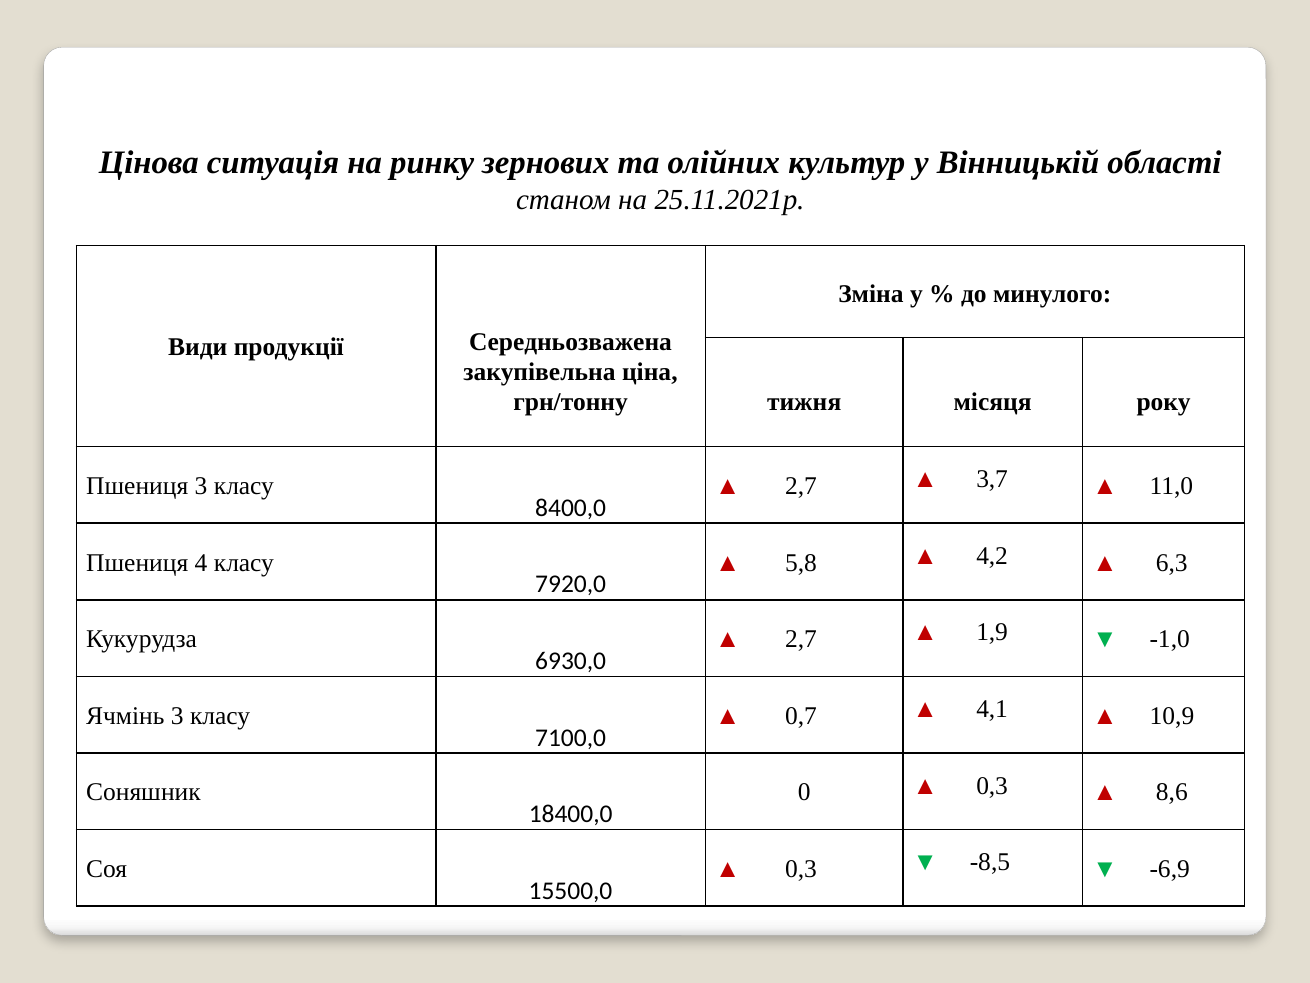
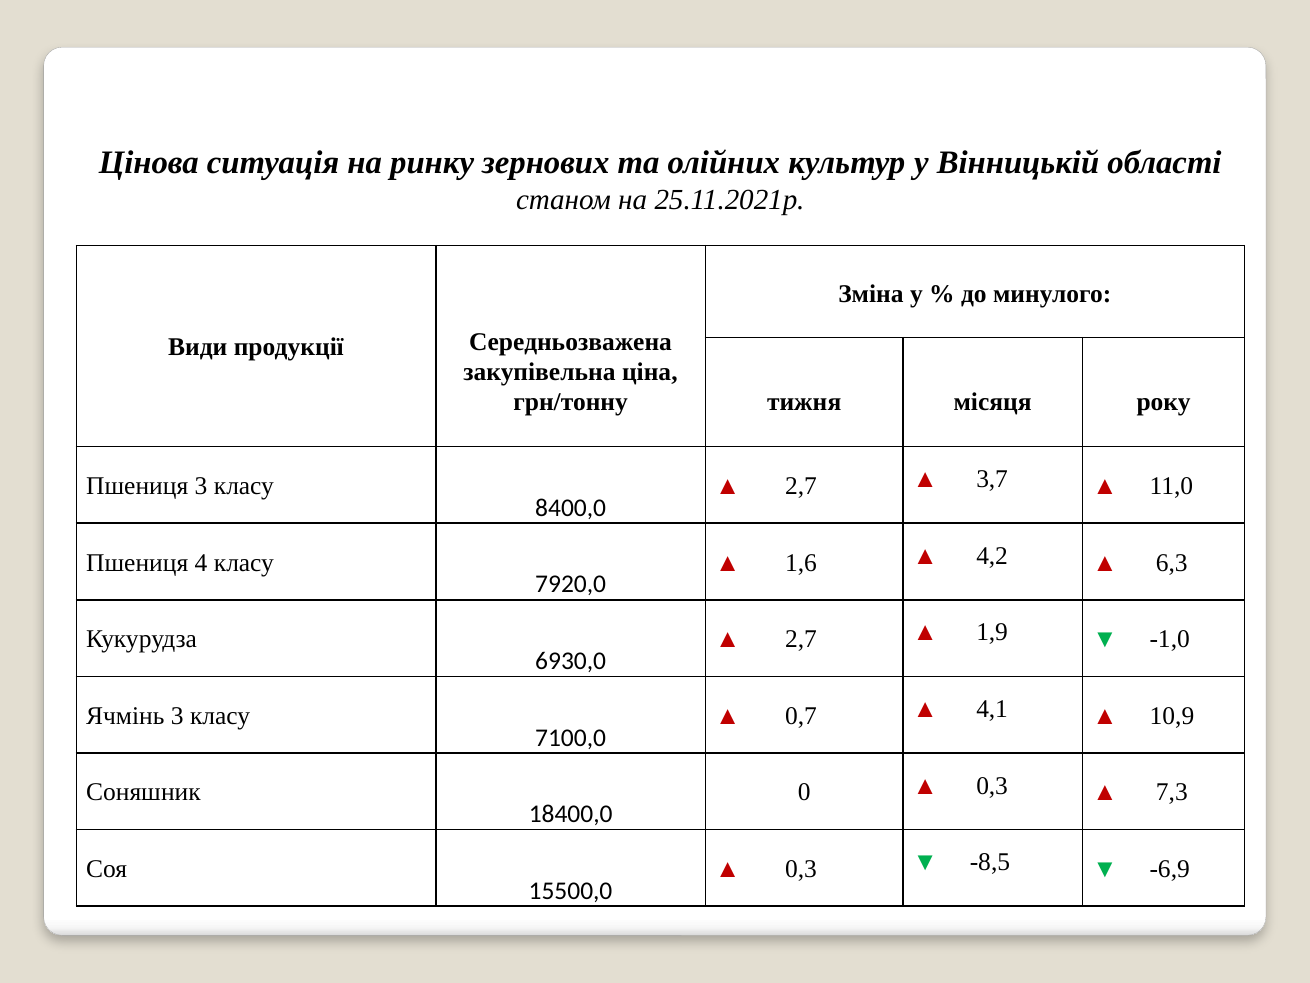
5,8: 5,8 -> 1,6 (801, 562)
8,6: 8,6 -> 7,3 (1172, 792)
